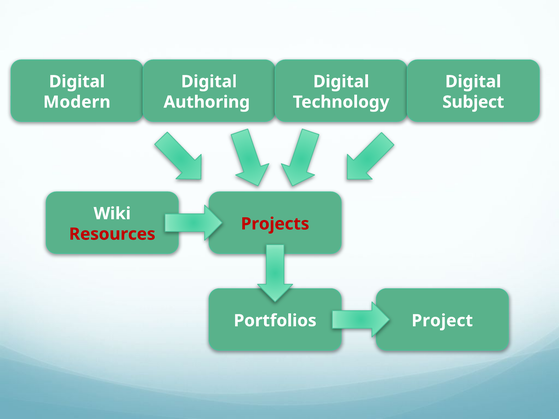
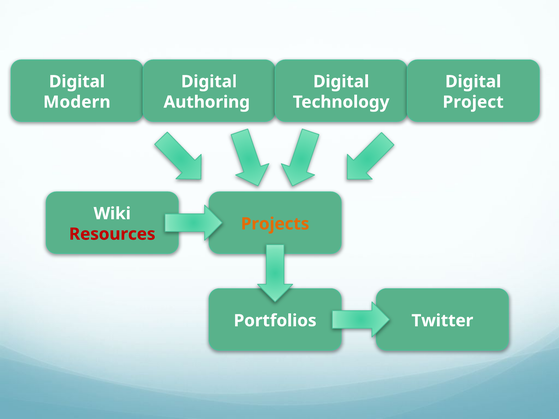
Subject: Subject -> Project (473, 102)
Projects colour: red -> orange (275, 224)
Project: Project -> Twitter (442, 321)
